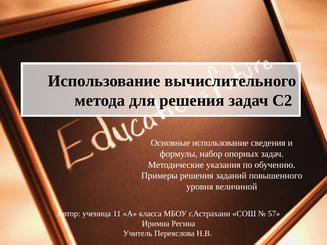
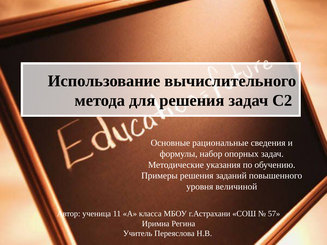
Основные использование: использование -> рациональные (220, 143)
